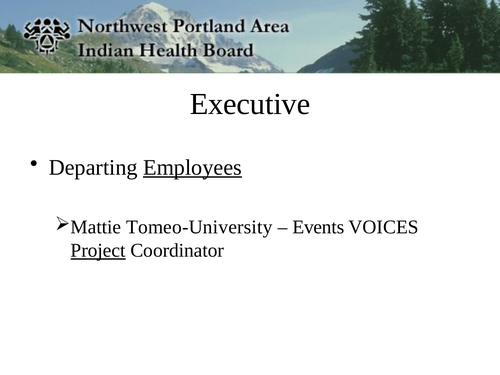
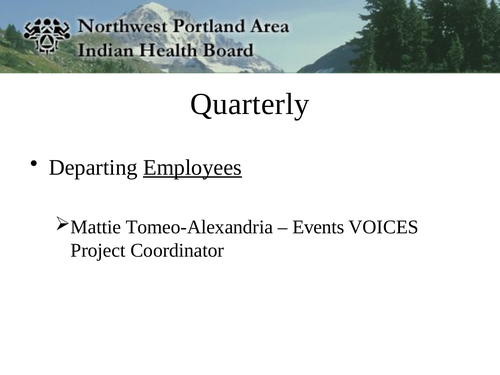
Executive: Executive -> Quarterly (250, 104)
Tomeo-University: Tomeo-University -> Tomeo-Alexandria (199, 227)
Project underline: present -> none (98, 251)
